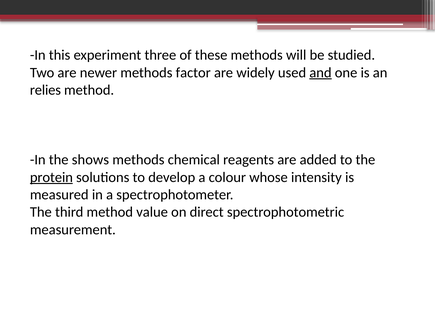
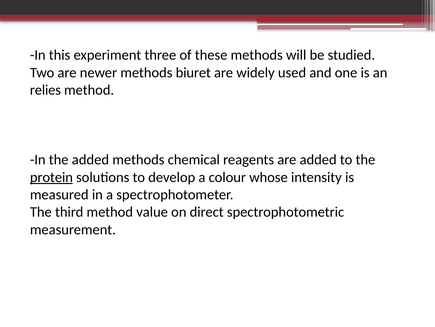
factor: factor -> biuret (193, 72)
and underline: present -> none (320, 72)
the shows: shows -> added (90, 159)
